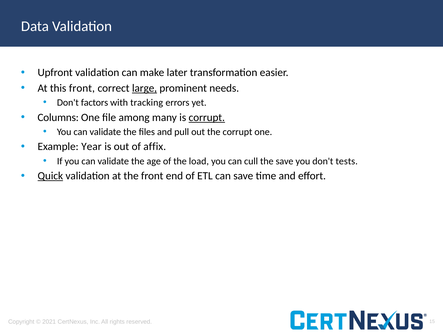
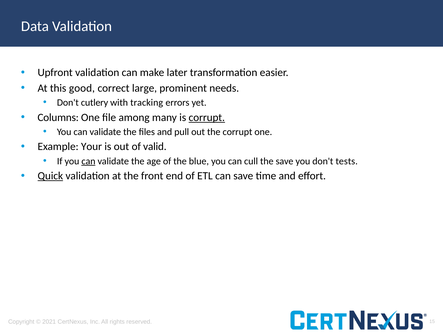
this front: front -> good (82, 88)
large underline: present -> none (145, 88)
factors: factors -> cutlery (95, 103)
Year: Year -> Your (92, 147)
affix: affix -> valid (155, 147)
can underline: none -> present (88, 161)
load: load -> blue (199, 161)
